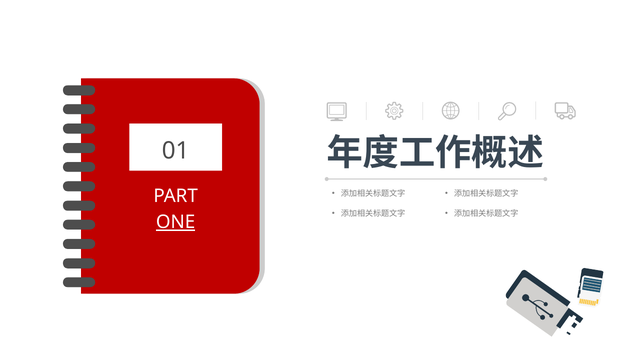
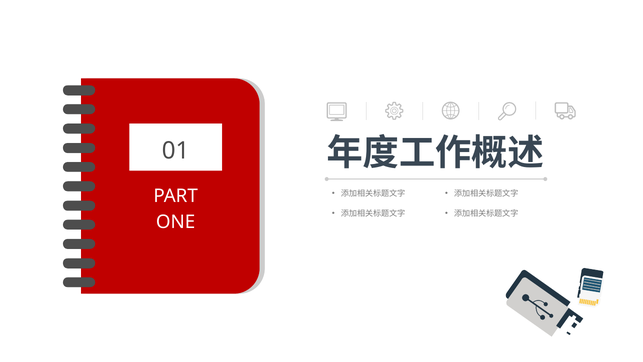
ONE underline: present -> none (176, 222)
